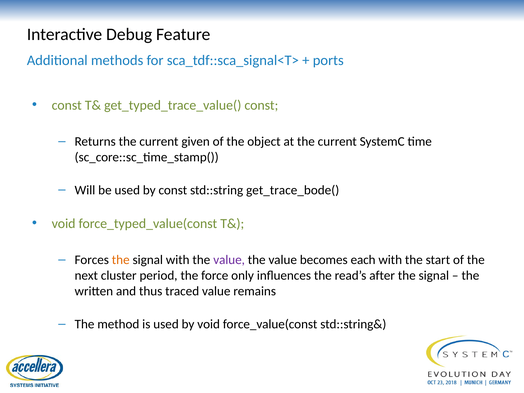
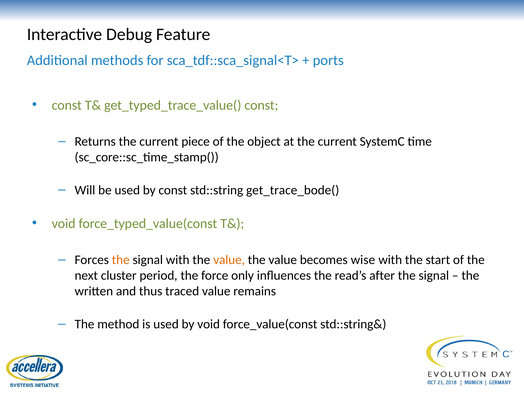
given: given -> piece (196, 141)
value colour: purple -> orange (229, 260)
each: each -> wise (363, 260)
